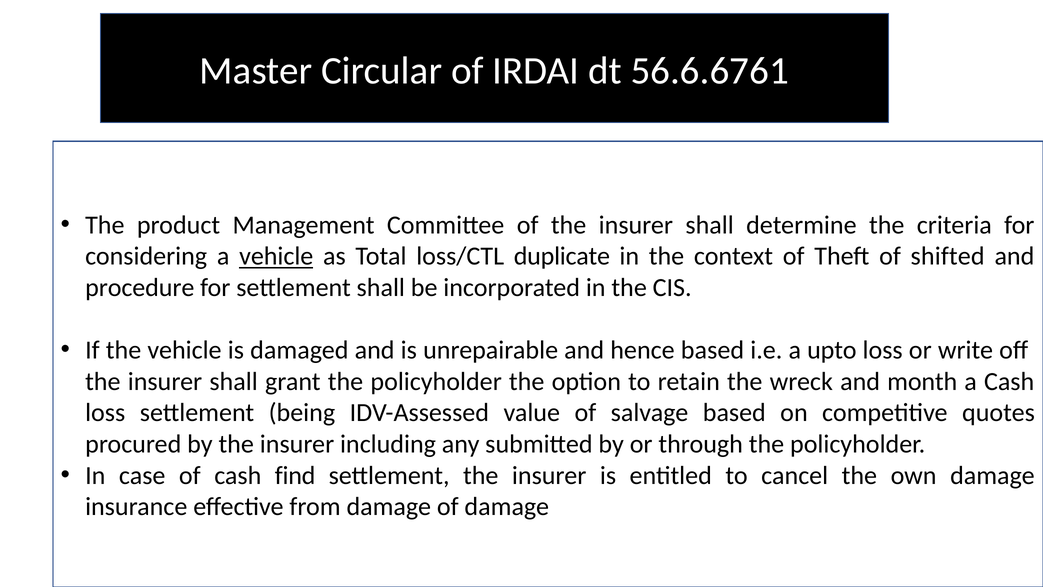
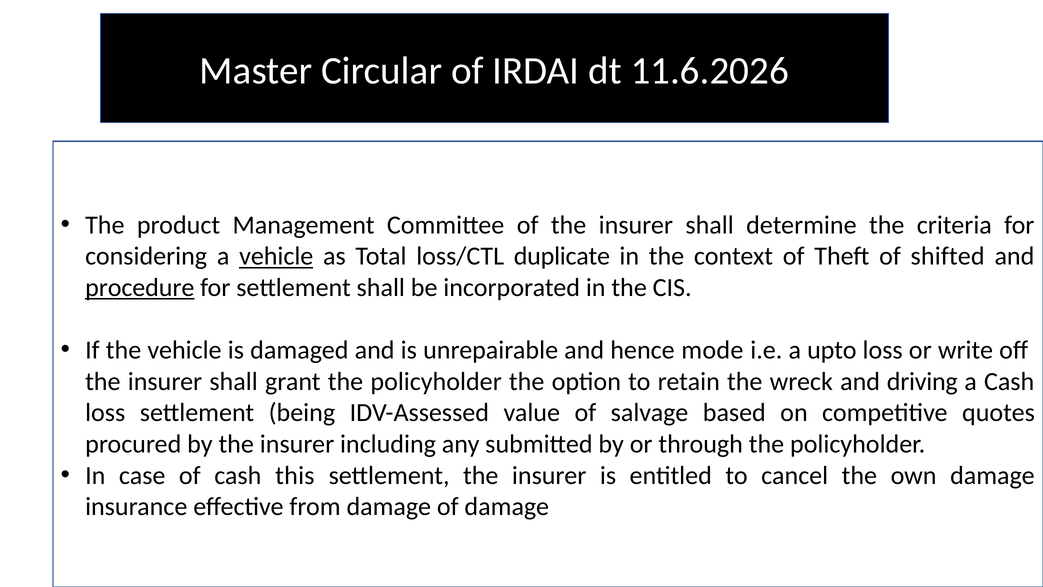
56.6.6761: 56.6.6761 -> 11.6.2026 (710, 71)
procedure underline: none -> present (140, 288)
hence based: based -> mode (712, 350)
month: month -> driving (922, 381)
find: find -> this (295, 475)
